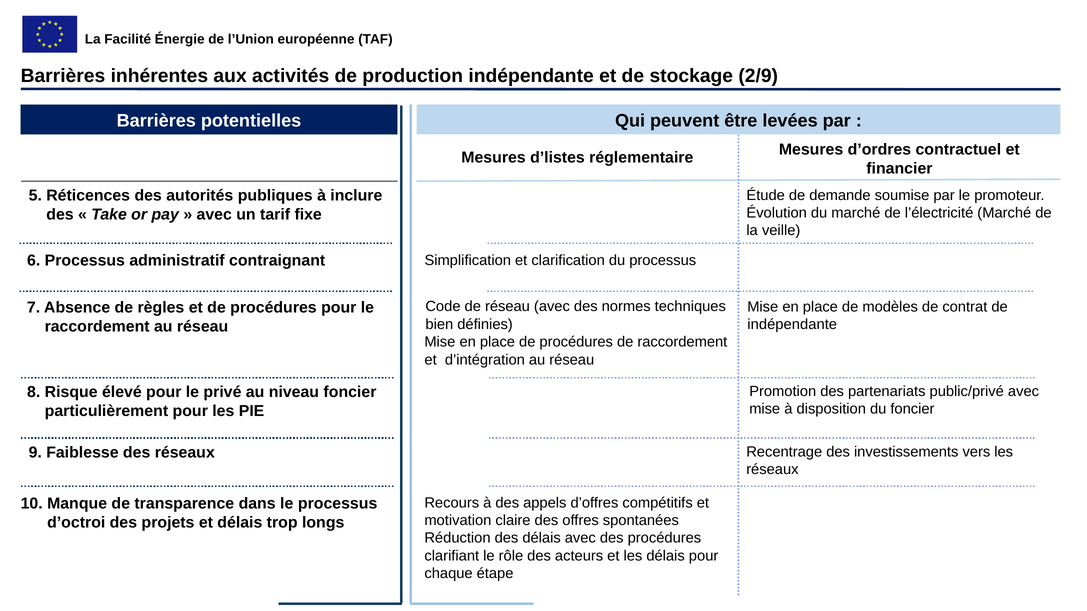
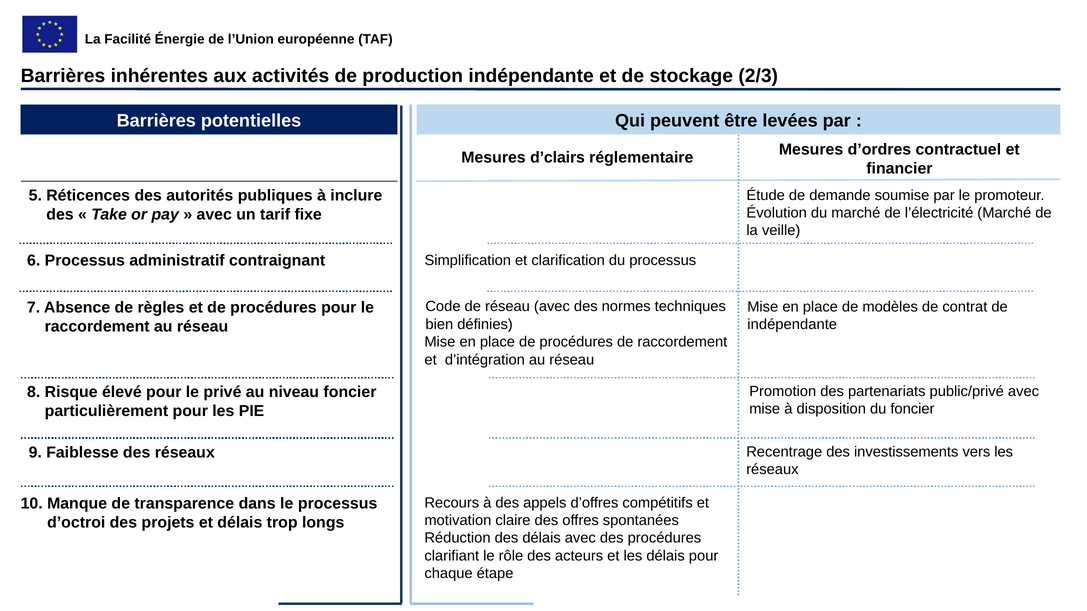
2/9: 2/9 -> 2/3 (758, 76)
d’listes: d’listes -> d’clairs (558, 158)
